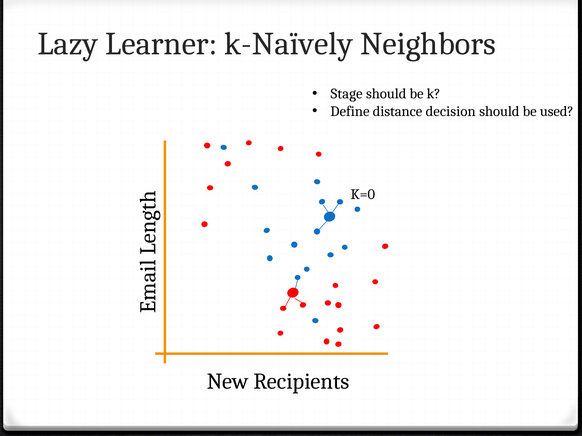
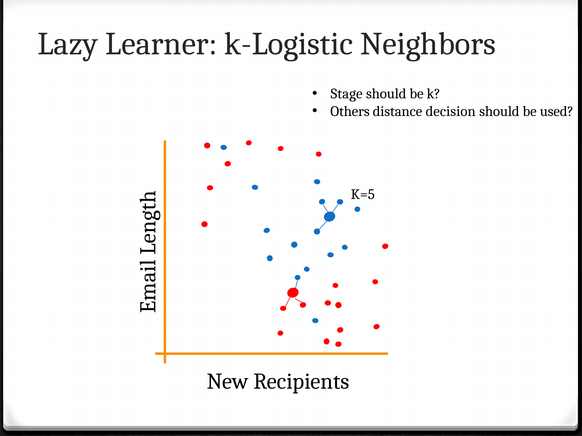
k-Naïvely: k-Naïvely -> k-Logistic (289, 44)
Define: Define -> Others (350, 111)
K=0: K=0 -> K=5 (363, 195)
